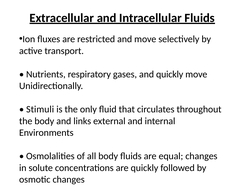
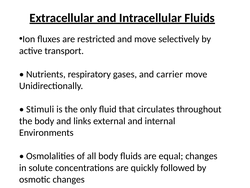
and quickly: quickly -> carrier (170, 74)
